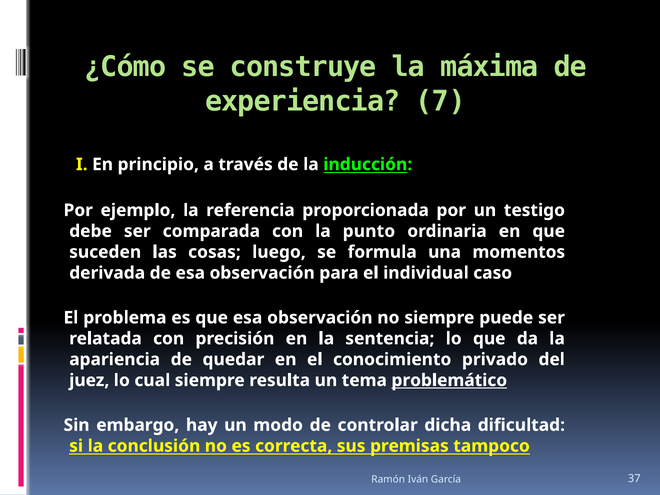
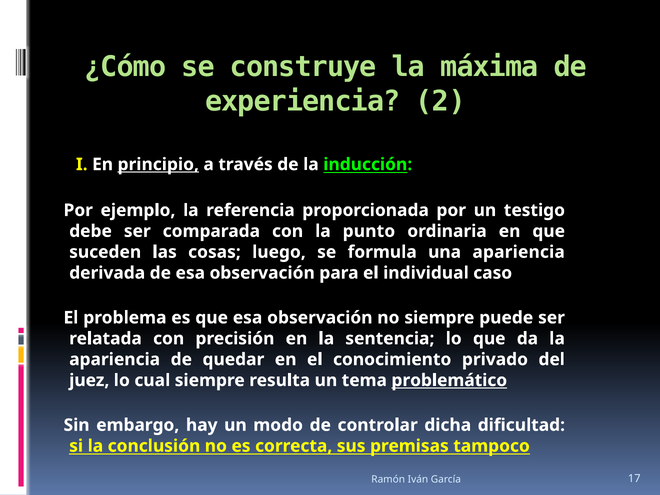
7: 7 -> 2 (440, 101)
principio underline: none -> present (158, 164)
una momentos: momentos -> apariencia (519, 252)
37: 37 -> 17 (634, 479)
